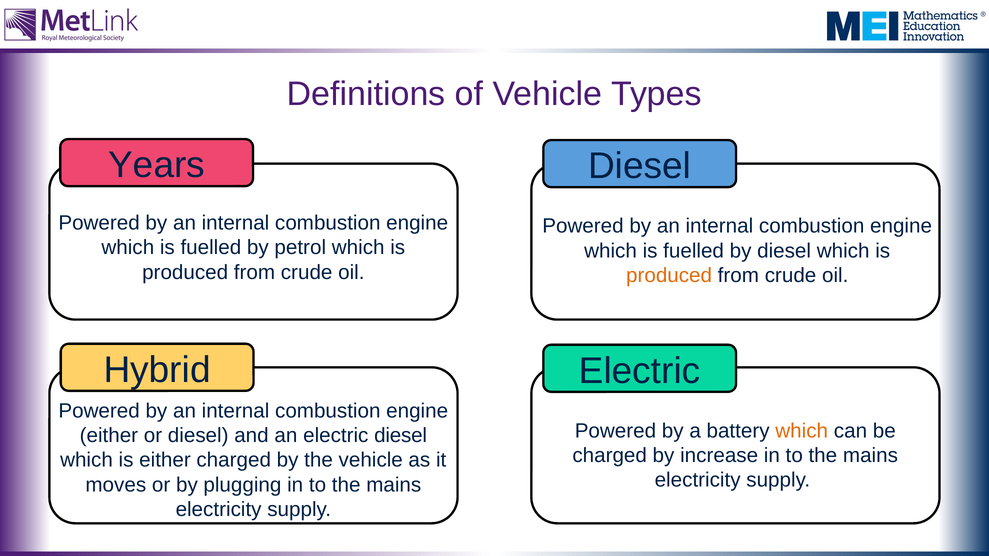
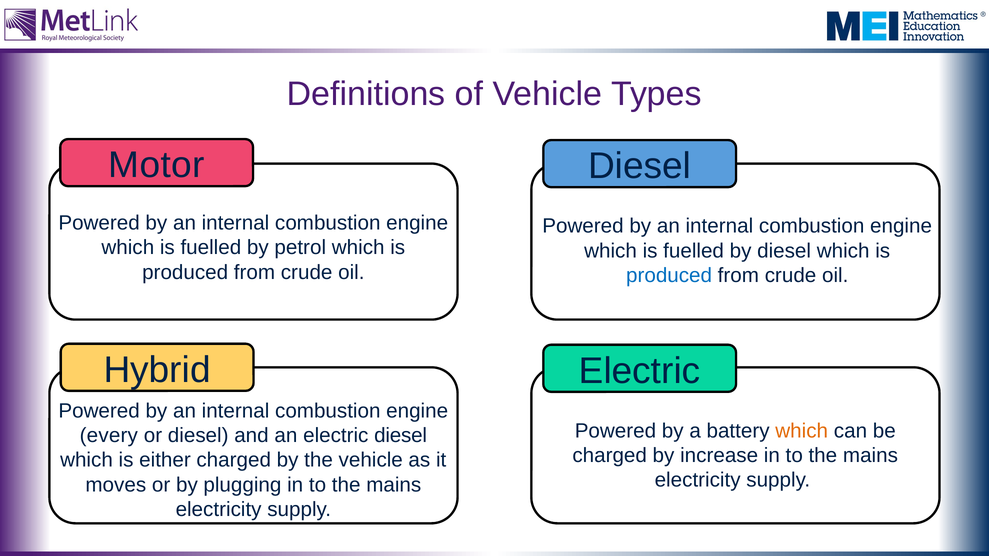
Years: Years -> Motor (156, 165)
produced colour: orange -> blue (669, 276)
either: either -> every (109, 436)
